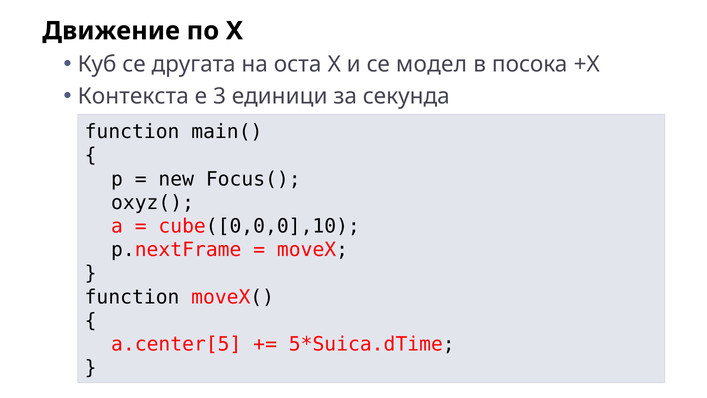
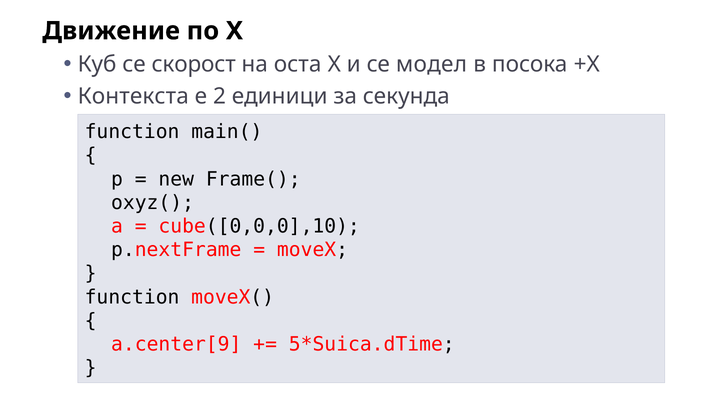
другата: другата -> скорост (194, 64)
3: 3 -> 2 (220, 96)
Focus(: Focus( -> Frame( (253, 179)
a.center[5: a.center[5 -> a.center[9 (176, 344)
